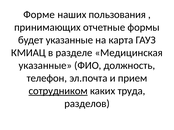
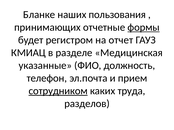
Форме: Форме -> Бланке (39, 15)
формы underline: none -> present (144, 27)
будет указанные: указанные -> регистром (69, 40)
карта: карта -> отчет (121, 40)
